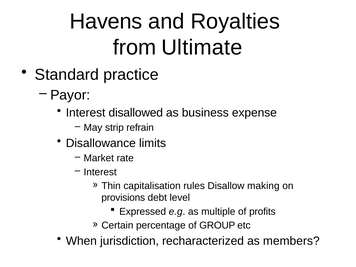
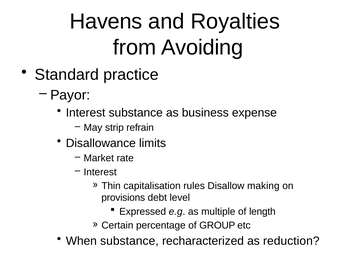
Ultimate: Ultimate -> Avoiding (202, 48)
Interest disallowed: disallowed -> substance (136, 113)
profits: profits -> length (262, 212)
When jurisdiction: jurisdiction -> substance (129, 241)
members: members -> reduction (291, 241)
